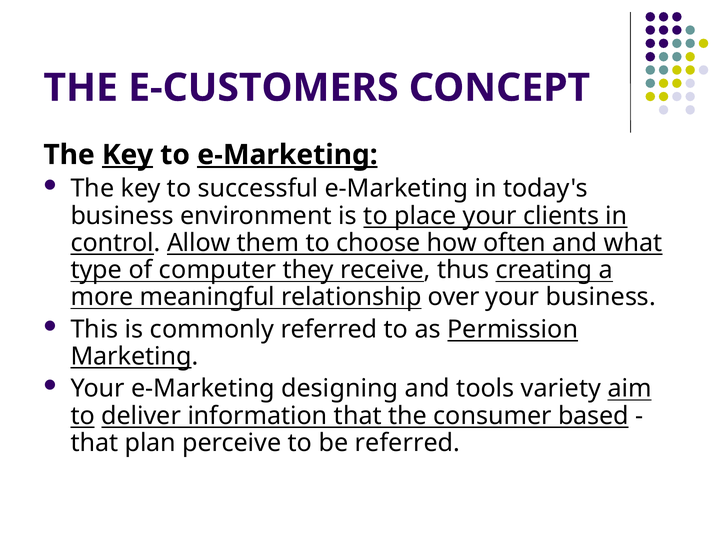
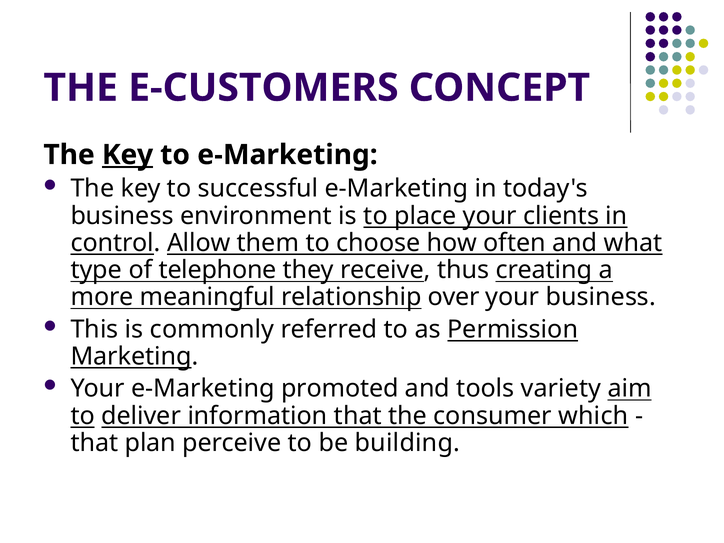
e-Marketing underline: present -> none (287, 155)
computer: computer -> telephone (218, 270)
designing: designing -> promoted (340, 389)
based: based -> which (593, 416)
be referred: referred -> building (407, 443)
